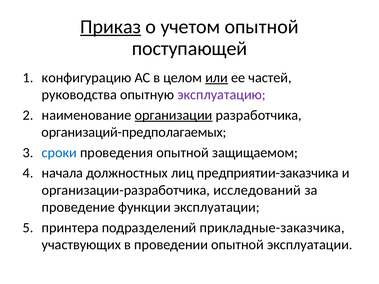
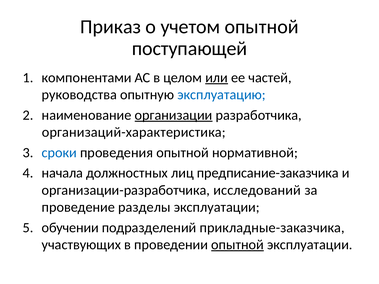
Приказ underline: present -> none (111, 27)
конфигурацию: конфигурацию -> компонентами (87, 78)
эксплуатацию colour: purple -> blue (222, 95)
организаций-предполагаемых: организаций-предполагаемых -> организаций-характеристика (134, 132)
защищаемом: защищаемом -> нормативной (255, 153)
предприятии-заказчика: предприятии-заказчика -> предписание-заказчика (268, 173)
функции: функции -> разделы (144, 207)
принтера: принтера -> обучении (70, 228)
опытной underline: none -> present (238, 245)
